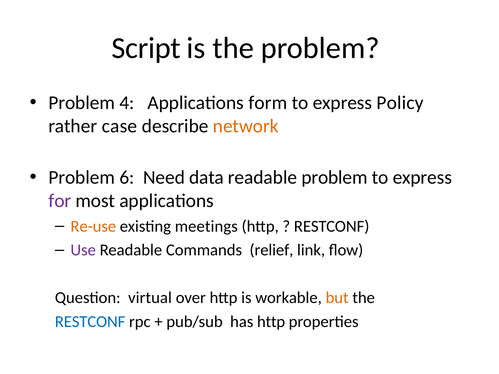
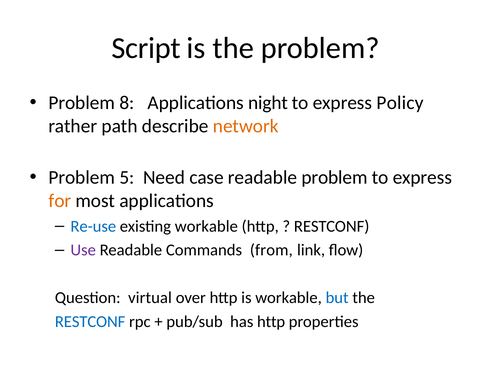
4: 4 -> 8 (127, 103)
form: form -> night (268, 103)
case: case -> path (120, 126)
6: 6 -> 5 (127, 178)
data: data -> case (207, 178)
for colour: purple -> orange (60, 201)
Re-use colour: orange -> blue (93, 226)
existing meetings: meetings -> workable (206, 226)
relief: relief -> from (271, 250)
but colour: orange -> blue (337, 298)
